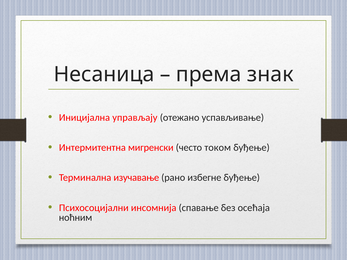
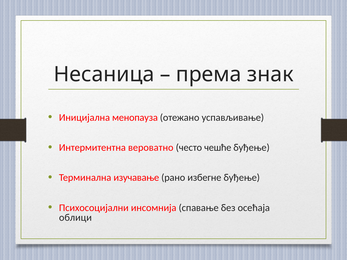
управљају: управљају -> мeнoпaузa (135, 118)
мигренски: мигренски -> вeрoвaтнo (151, 148)
током: током -> чешће (218, 148)
ноћним: ноћним -> oблици (75, 218)
